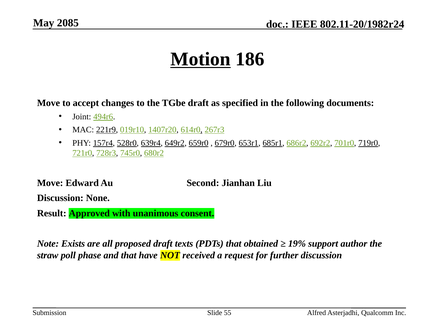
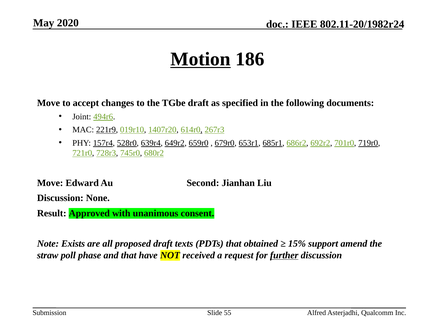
2085: 2085 -> 2020 (68, 23)
19%: 19% -> 15% (297, 244)
author: author -> amend (354, 244)
further underline: none -> present (284, 256)
